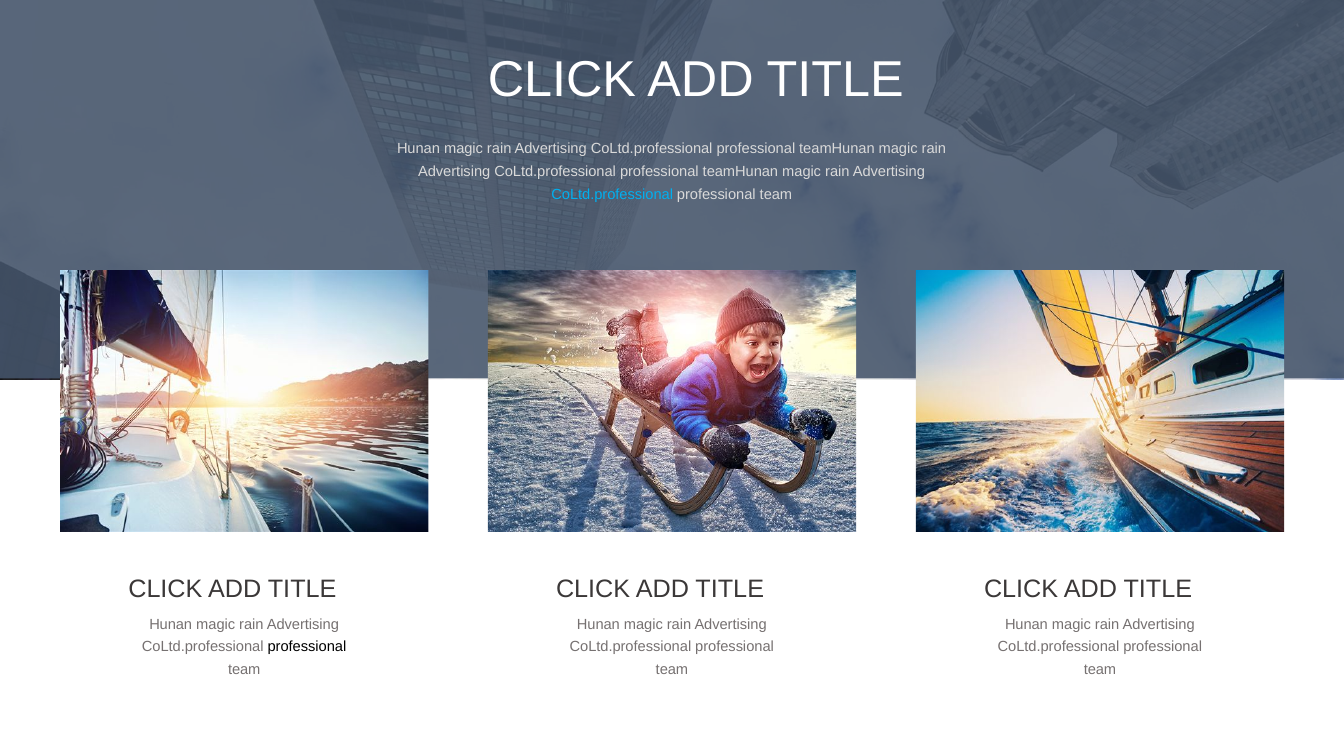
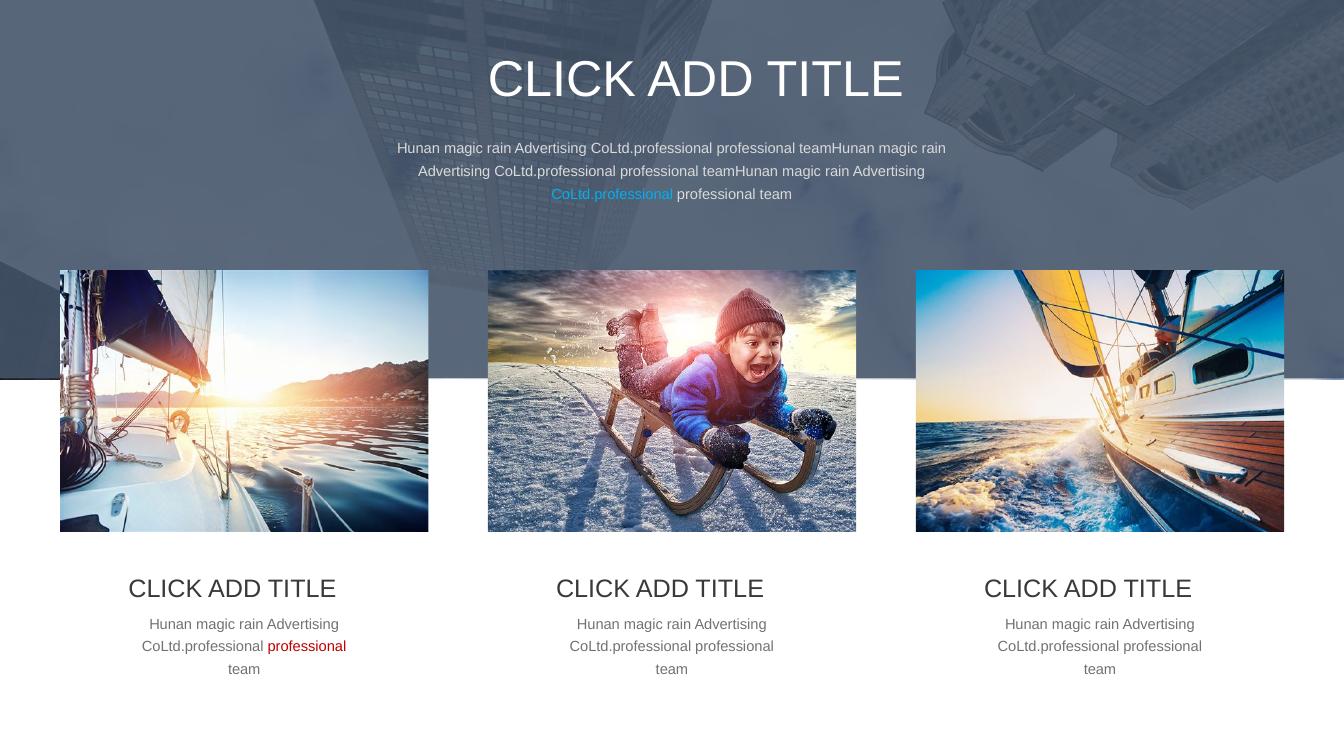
professional colour: black -> red (307, 647)
